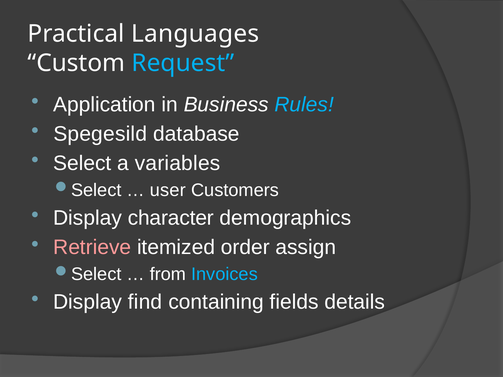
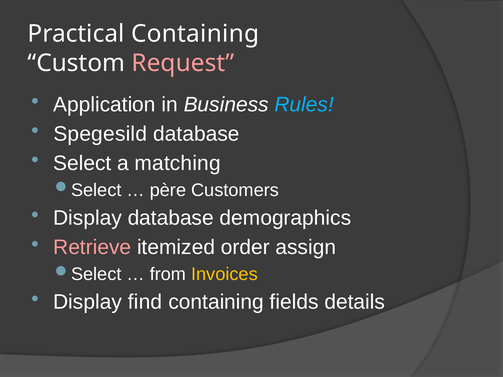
Practical Languages: Languages -> Containing (195, 34)
Request colour: light blue -> pink (183, 63)
variables: variables -> matching (178, 163)
user: user -> père (168, 190)
Display character: character -> database (171, 218)
Invoices colour: light blue -> yellow (224, 274)
